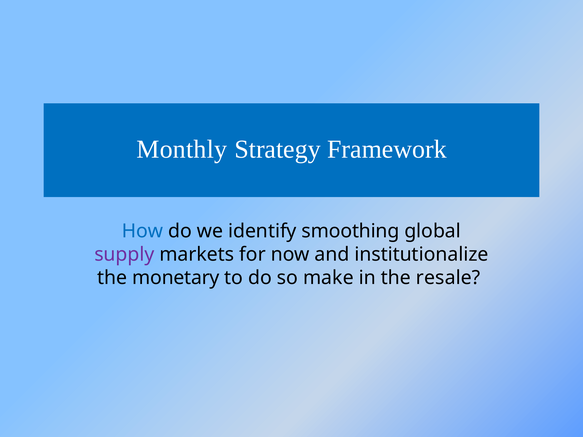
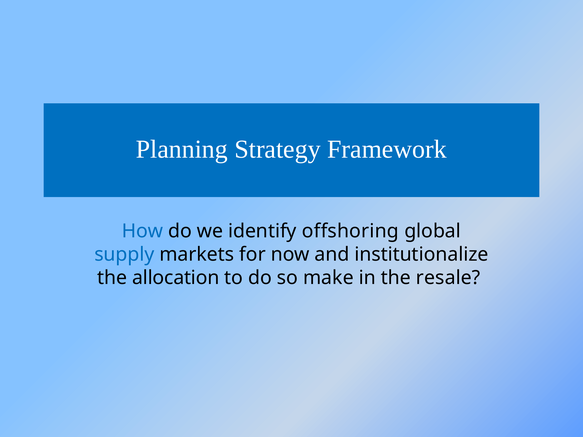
Monthly: Monthly -> Planning (182, 149)
smoothing: smoothing -> offshoring (350, 231)
supply colour: purple -> blue (124, 255)
monetary: monetary -> allocation (176, 278)
